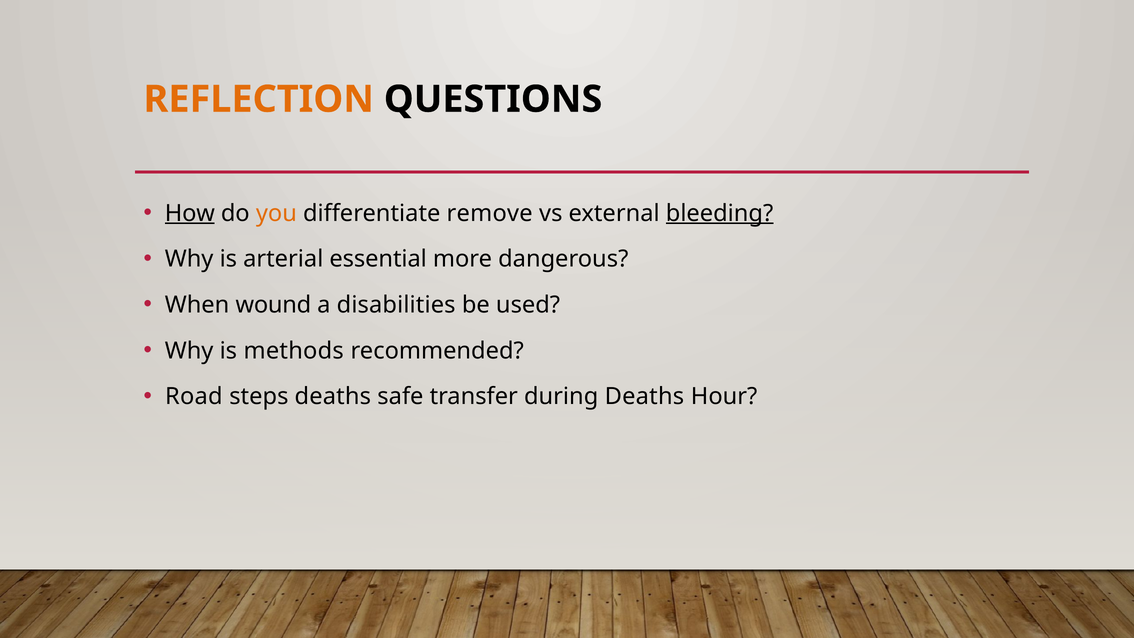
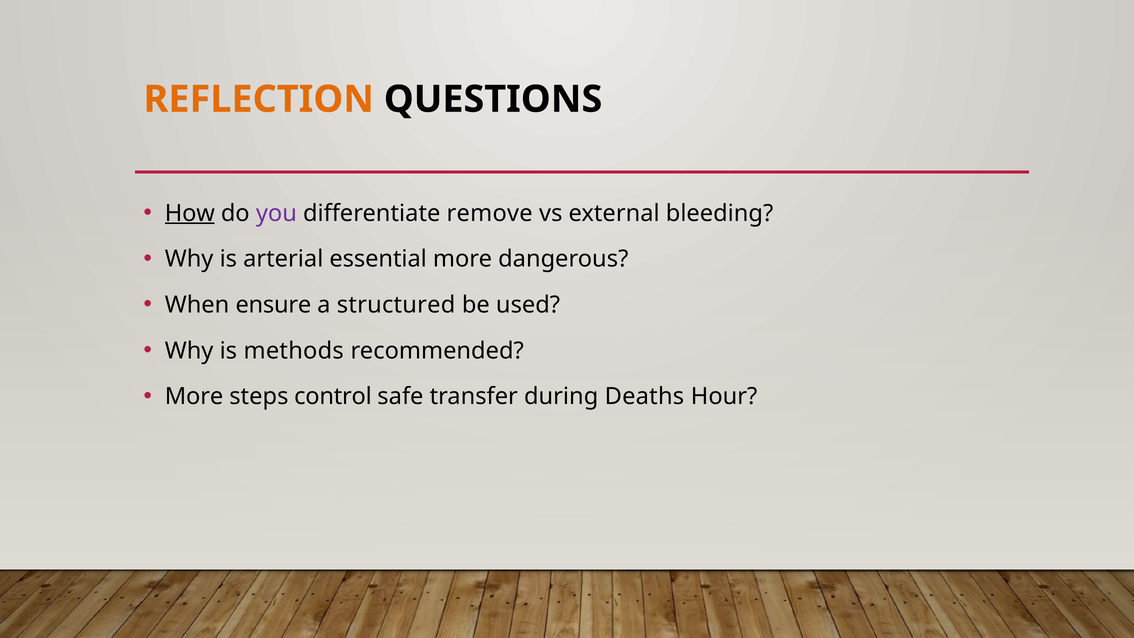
you colour: orange -> purple (276, 213)
bleeding underline: present -> none (720, 213)
wound: wound -> ensure (273, 305)
disabilities: disabilities -> structured (396, 305)
Road: Road -> More (194, 397)
steps deaths: deaths -> control (333, 397)
